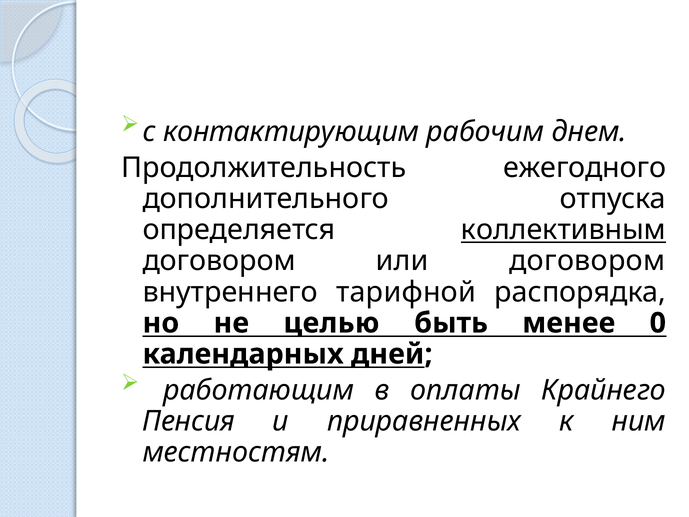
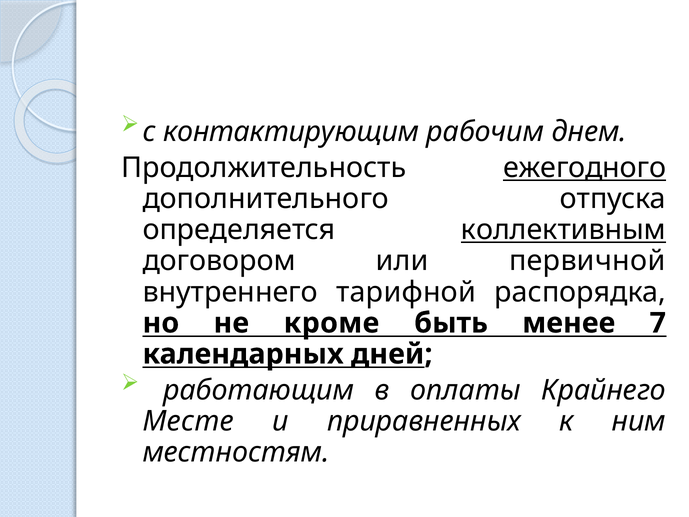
ежегодного underline: none -> present (585, 168)
или договором: договором -> первичной (587, 261)
целью: целью -> кроме (331, 323)
0: 0 -> 7 (658, 323)
Пенсия: Пенсия -> Месте (188, 421)
